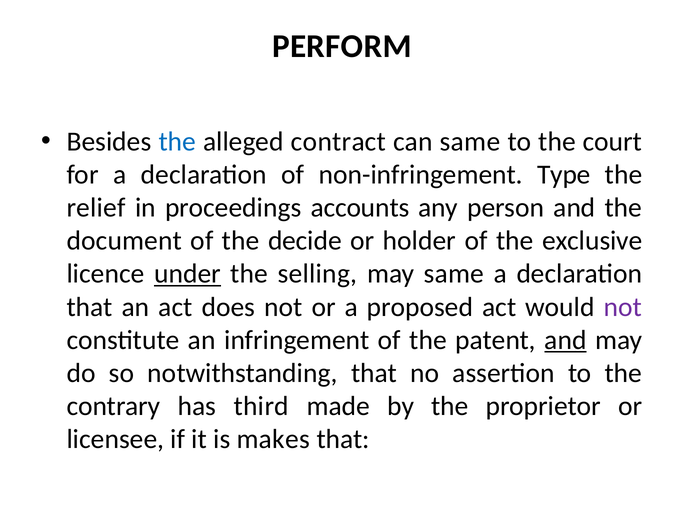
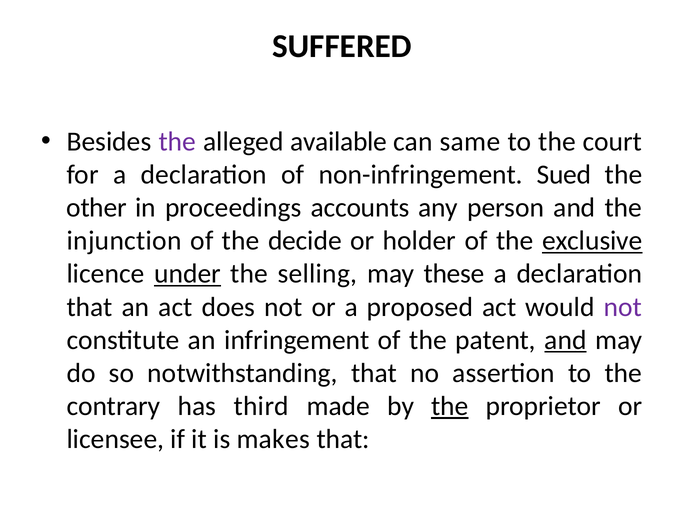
PERFORM: PERFORM -> SUFFERED (342, 46)
the colour: blue -> purple (177, 142)
contract: contract -> available (339, 142)
Type: Type -> Sued (564, 175)
relief: relief -> other (96, 208)
document: document -> injunction (124, 241)
exclusive underline: none -> present (592, 241)
may same: same -> these (454, 274)
the underline: none -> present (450, 406)
